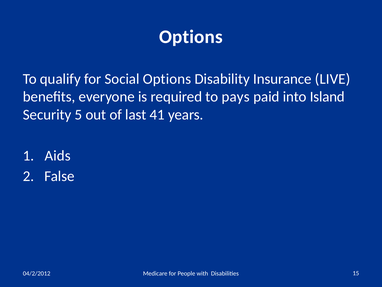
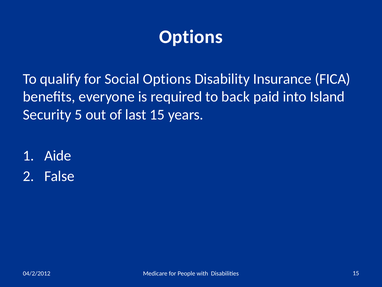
LIVE: LIVE -> FICA (333, 79)
pays: pays -> back (236, 97)
last 41: 41 -> 15 (157, 114)
Aids: Aids -> Aide (58, 155)
